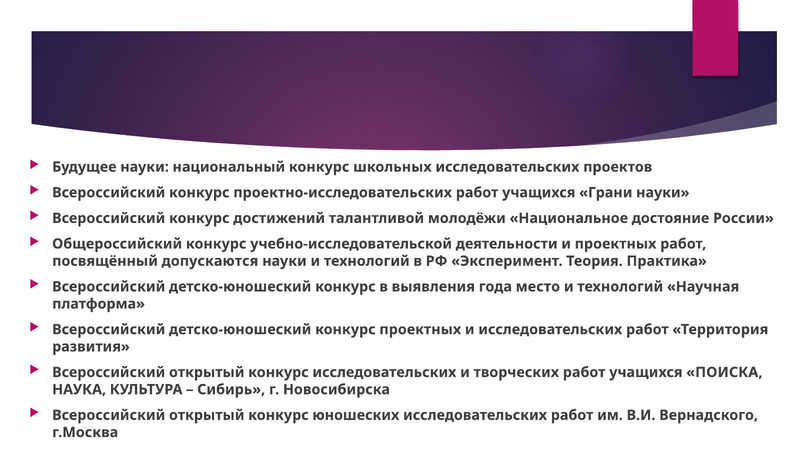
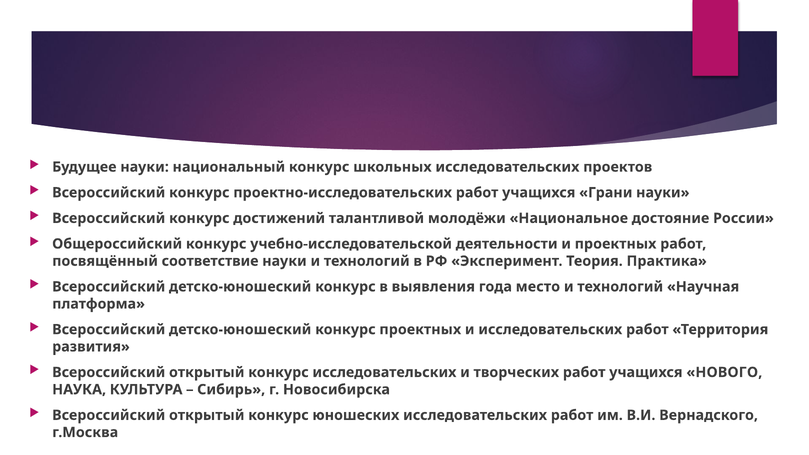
допускаются: допускаются -> соответствие (210, 261)
ПОИСКА: ПОИСКА -> НОВОГО (724, 372)
